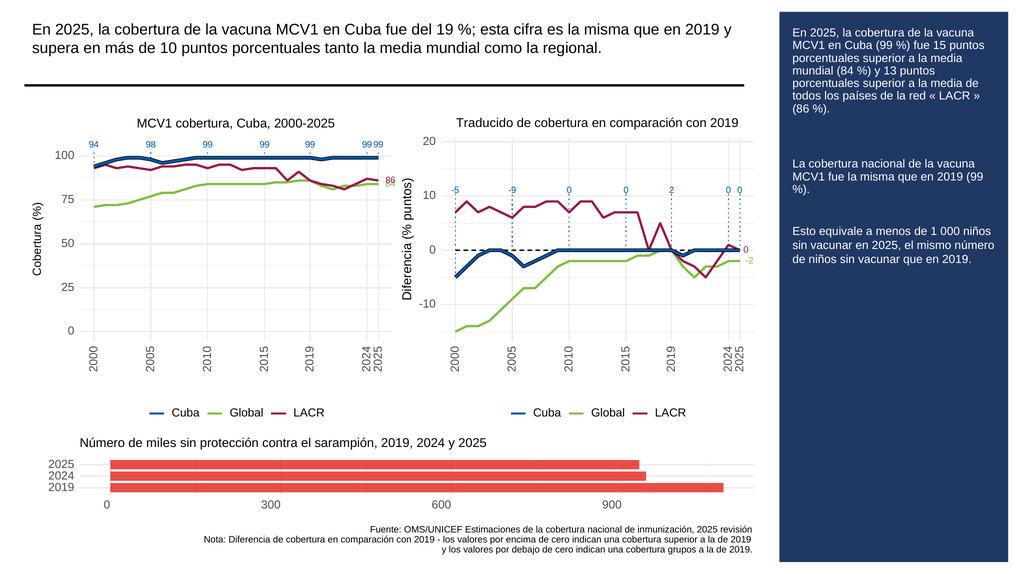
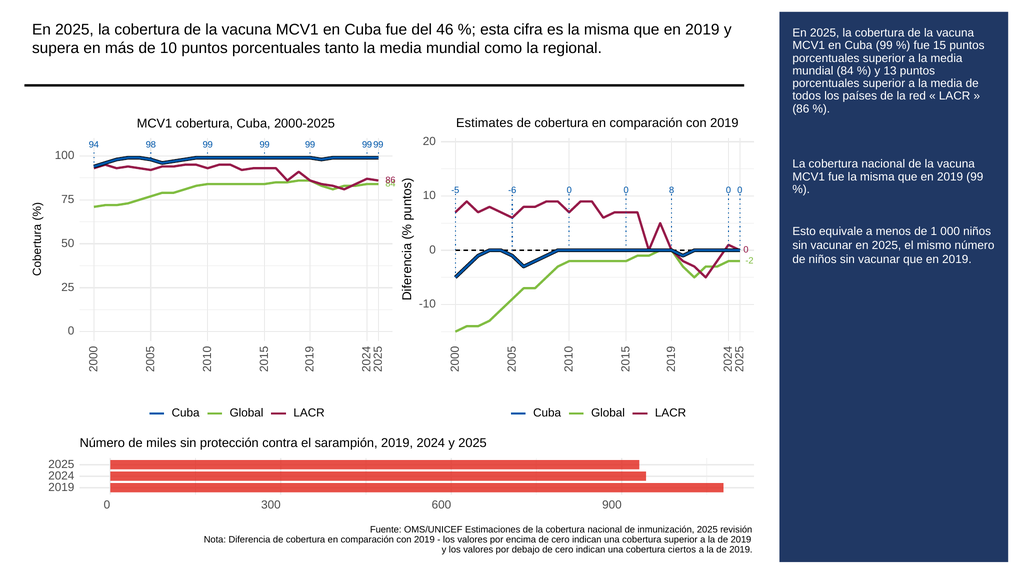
19: 19 -> 46 (445, 29)
Traducido: Traducido -> Estimates (485, 123)
-9: -9 -> -6 (512, 190)
2: 2 -> 8 (672, 190)
grupos: grupos -> ciertos (682, 550)
